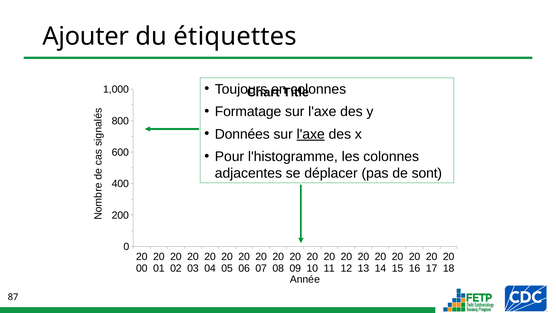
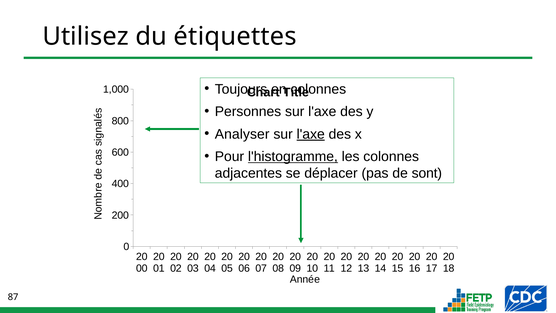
Ajouter: Ajouter -> Utilisez (86, 37)
Formatage: Formatage -> Personnes (248, 112)
Données: Données -> Analyser (242, 134)
l'histogramme underline: none -> present (293, 156)
